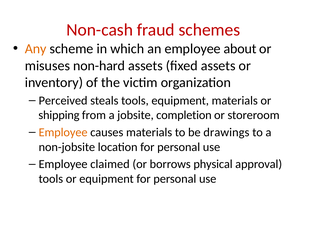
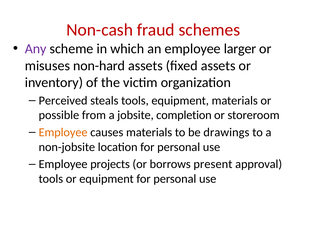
Any colour: orange -> purple (36, 49)
about: about -> larger (240, 49)
shipping: shipping -> possible (59, 115)
claimed: claimed -> projects (110, 164)
physical: physical -> present (213, 164)
